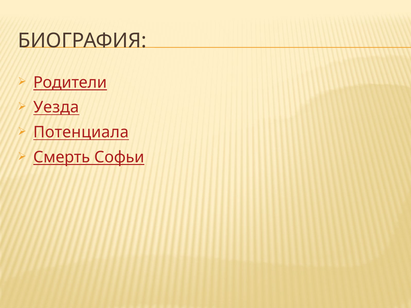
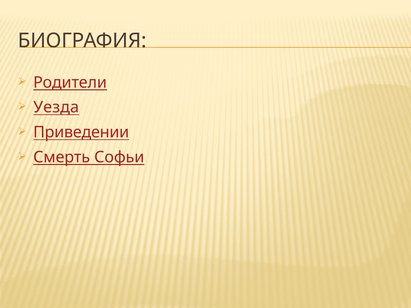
Потенциала: Потенциала -> Приведении (81, 132)
